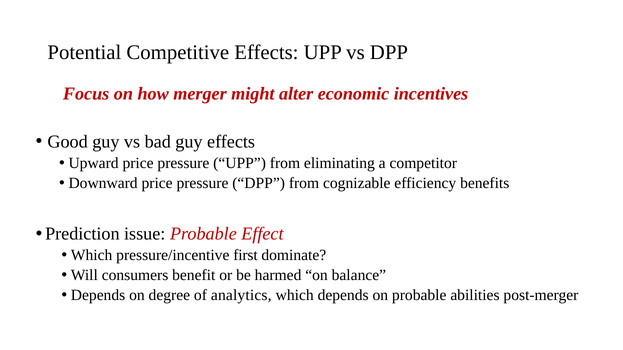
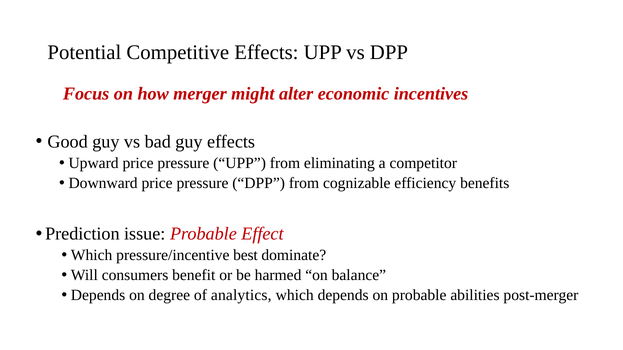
first: first -> best (245, 256)
